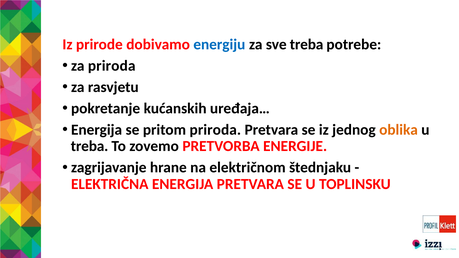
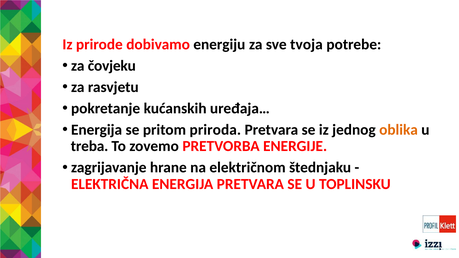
energiju colour: blue -> black (219, 45)
sve treba: treba -> tvoja (306, 45)
za priroda: priroda -> čovjeku (112, 66)
